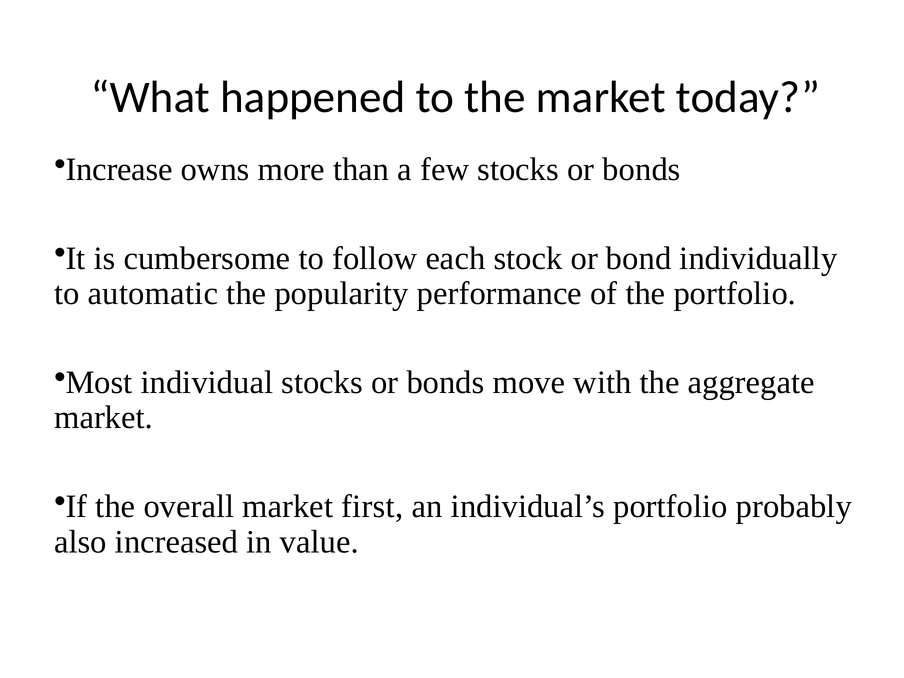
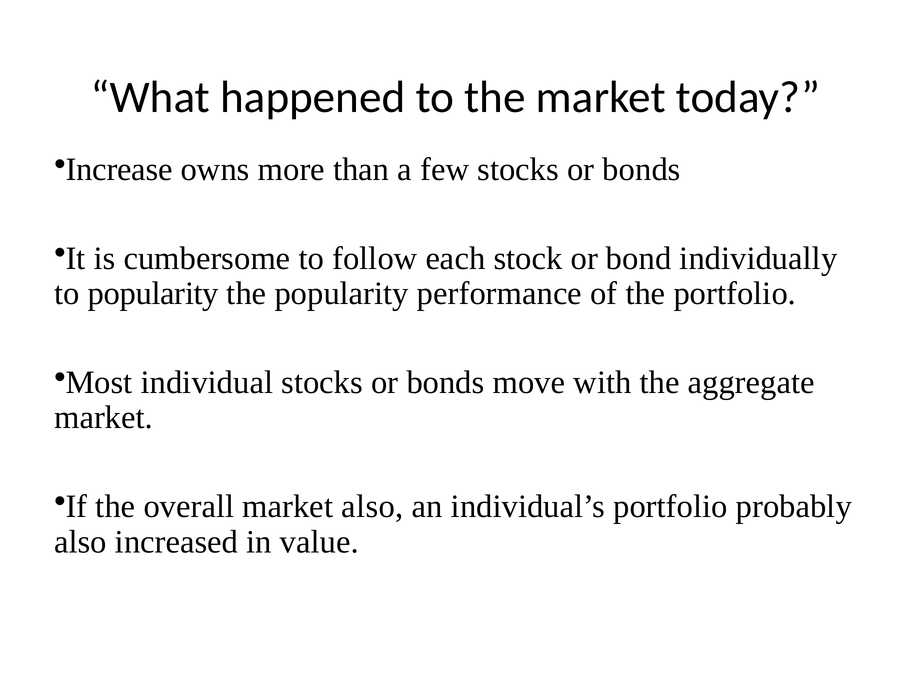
to automatic: automatic -> popularity (153, 294)
market first: first -> also (372, 507)
